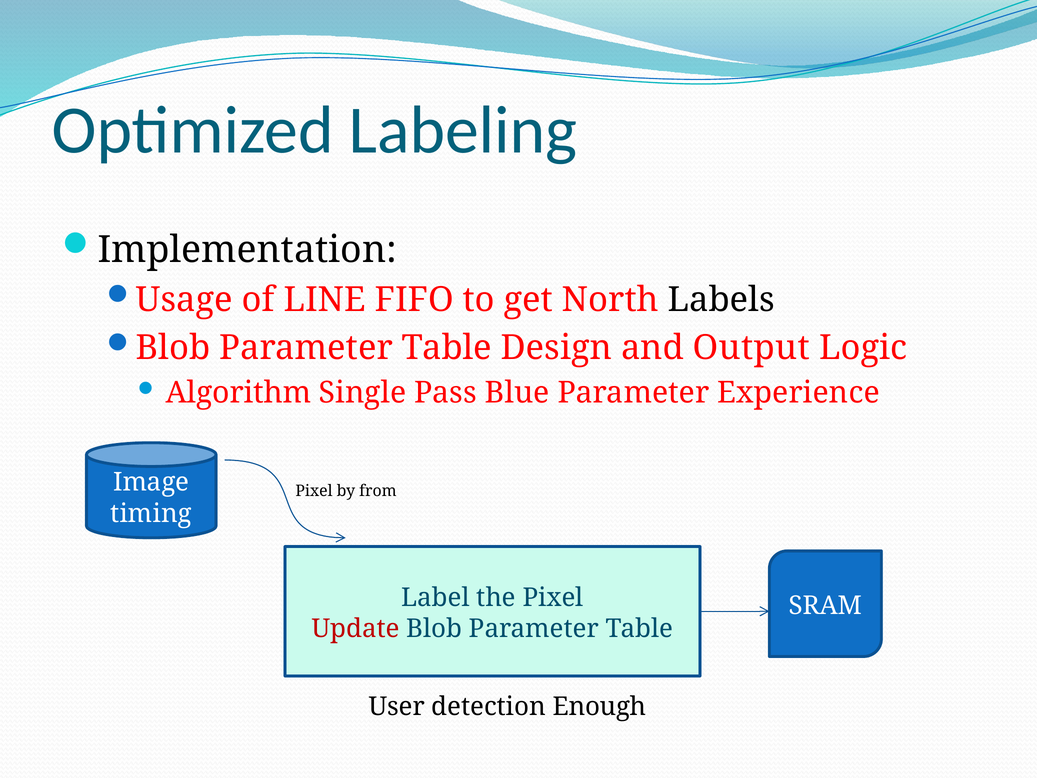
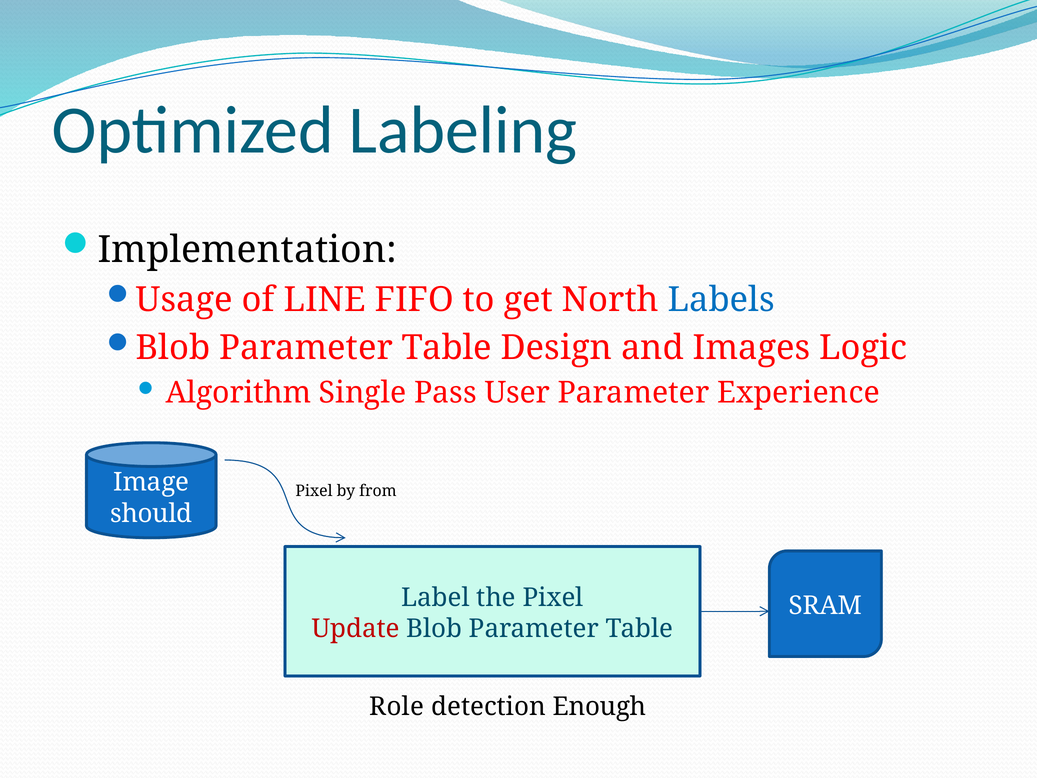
Labels colour: black -> blue (721, 300)
Output: Output -> Images (752, 348)
Blue: Blue -> User (517, 393)
timing: timing -> should (151, 513)
User: User -> Role (397, 706)
